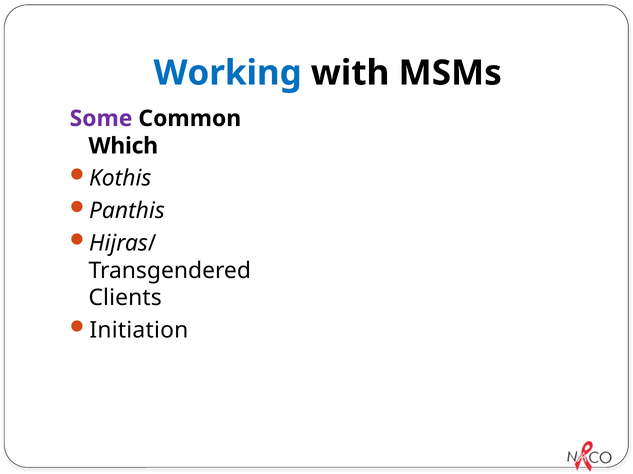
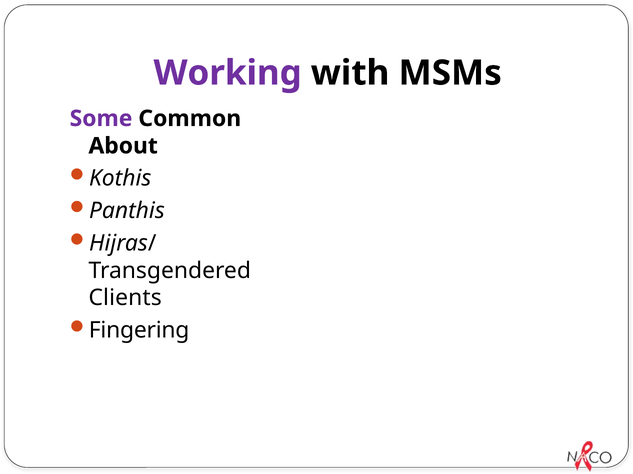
Working colour: blue -> purple (228, 73)
Which: Which -> About (123, 146)
Initiation: Initiation -> Fingering (139, 331)
